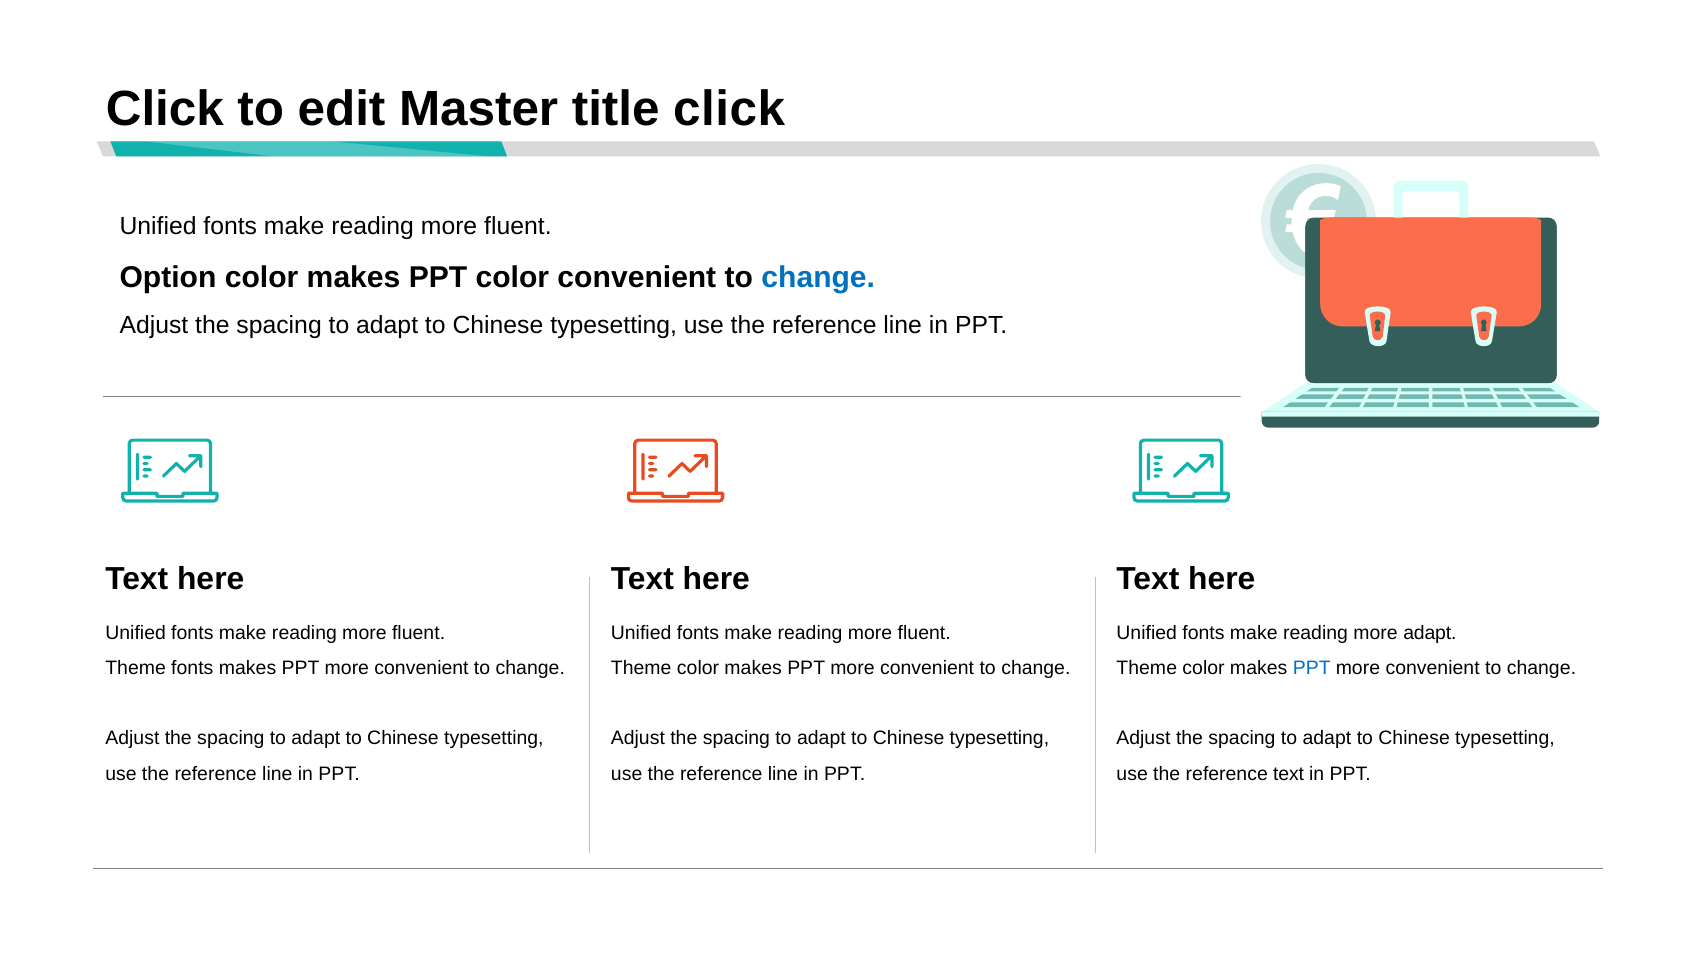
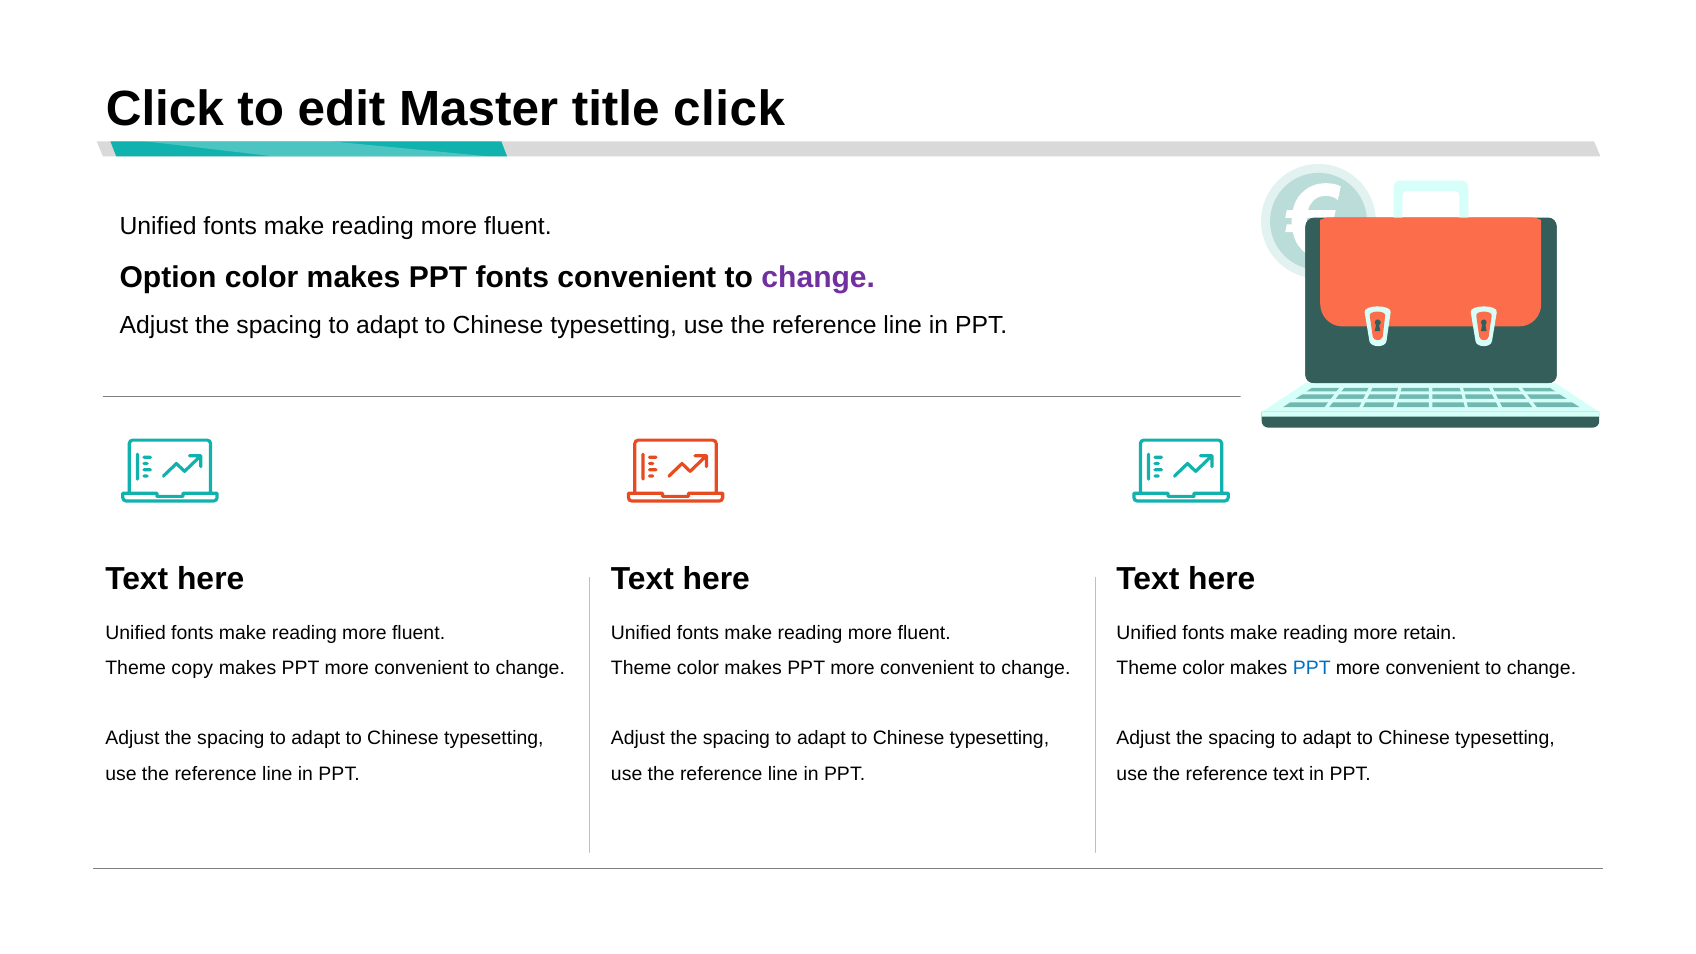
PPT color: color -> fonts (512, 278)
change colour: blue -> purple (818, 278)
more adapt: adapt -> retain (1430, 633)
Theme fonts: fonts -> copy (192, 668)
